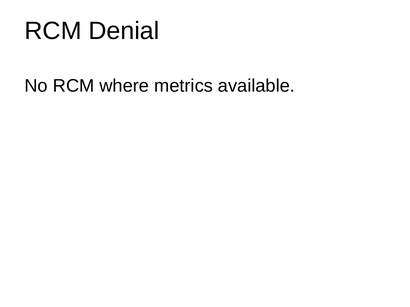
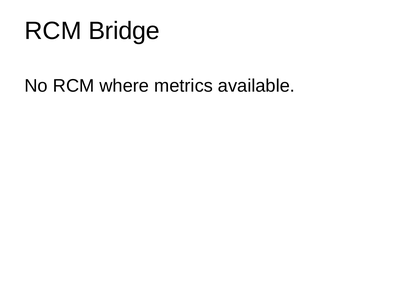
Denial: Denial -> Bridge (124, 31)
